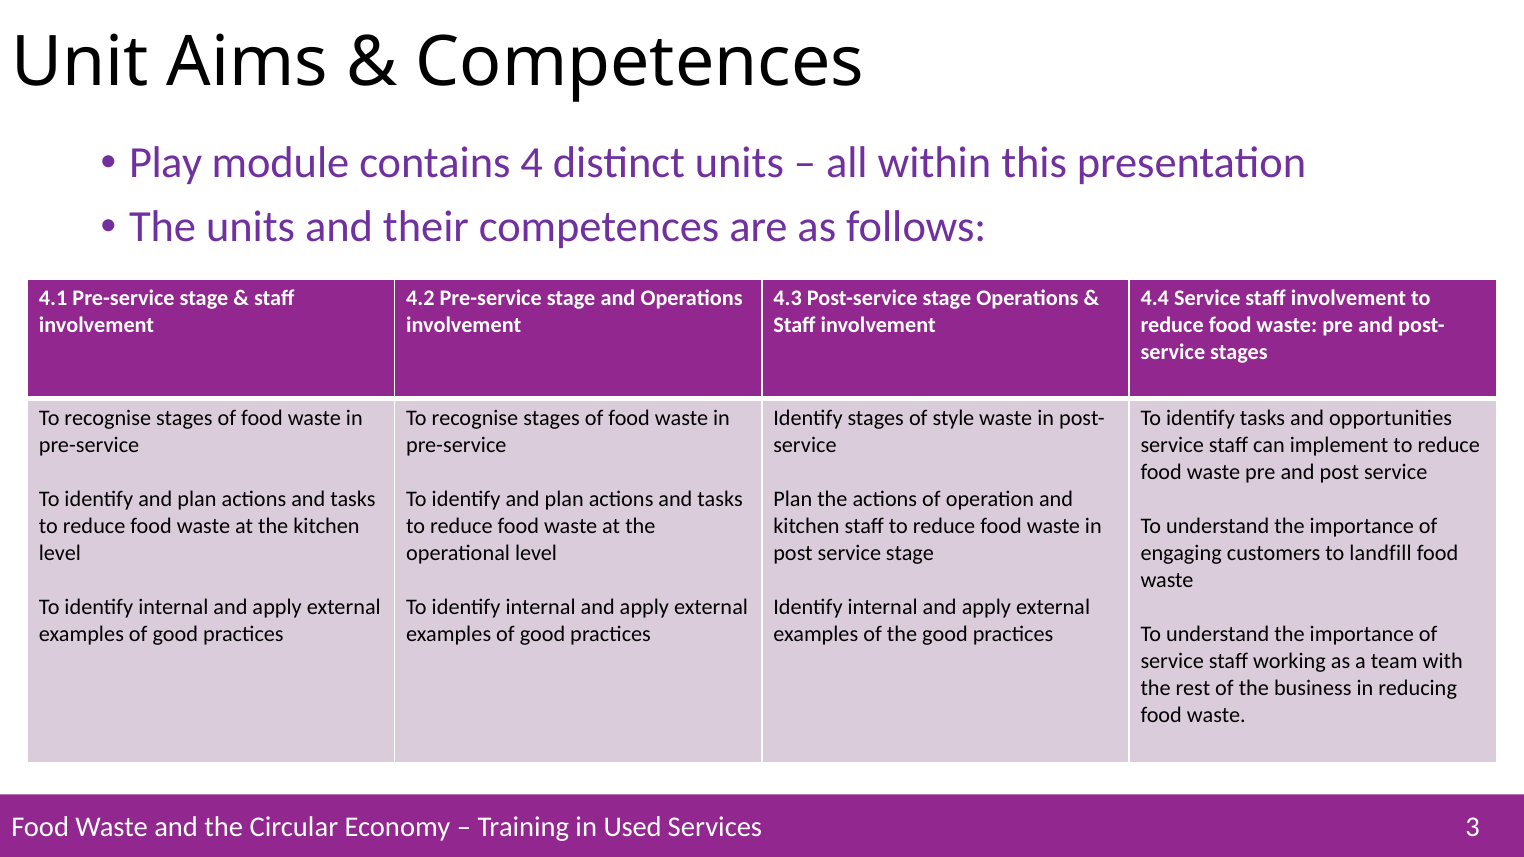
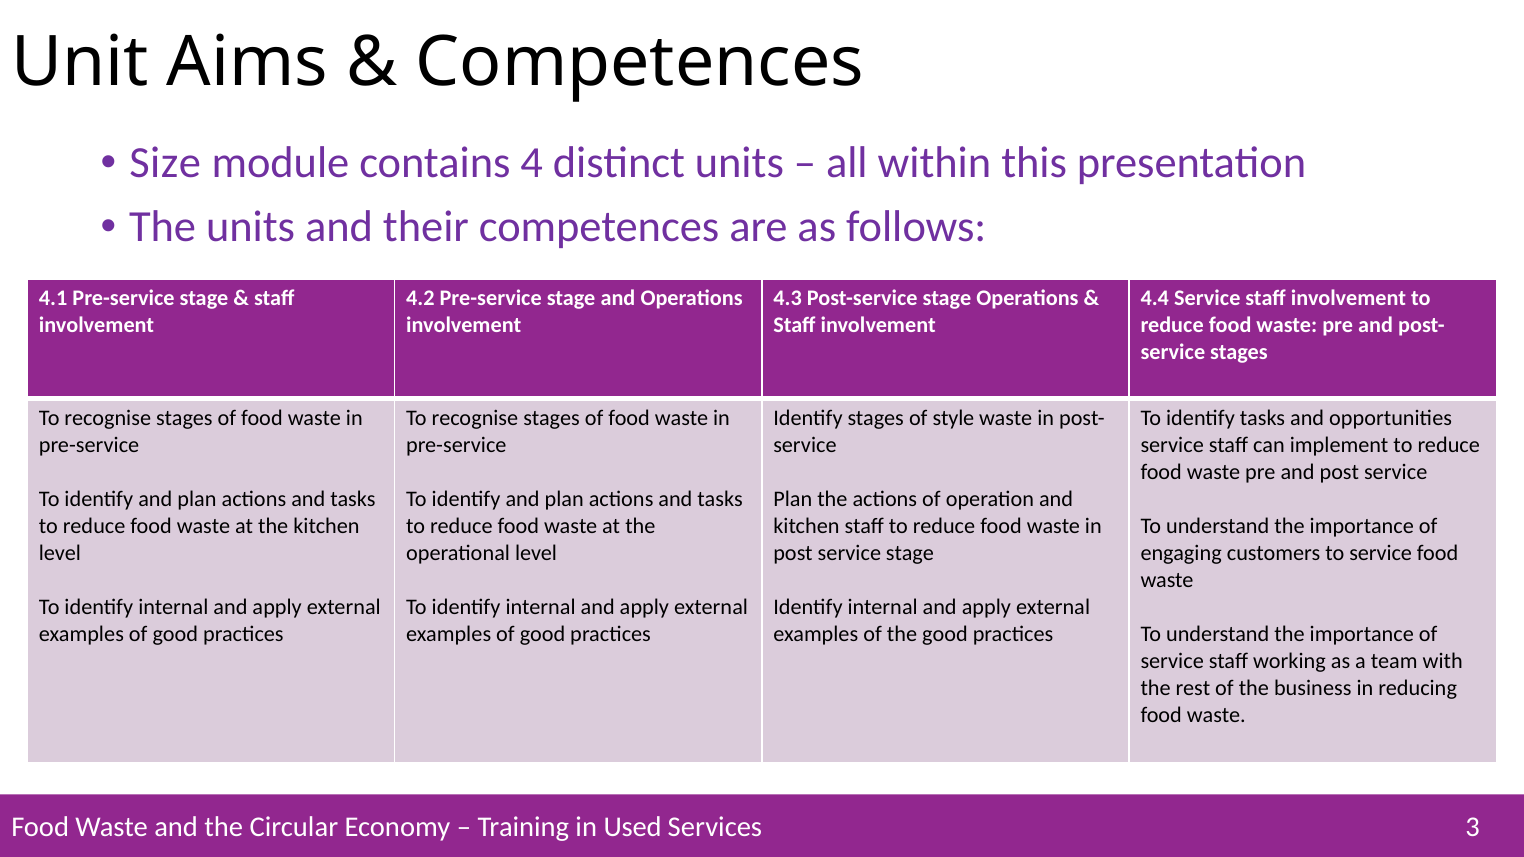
Play: Play -> Size (165, 163)
to landfill: landfill -> service (1381, 553)
